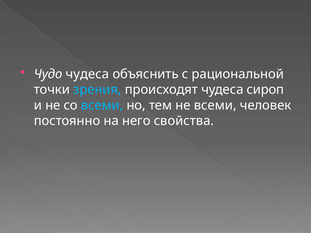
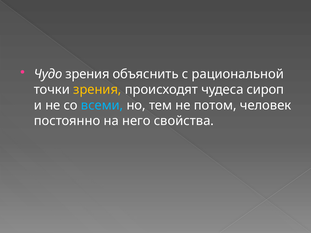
Чудо чудеса: чудеса -> зрения (88, 74)
зрения colour: light blue -> yellow (97, 90)
не всеми: всеми -> потом (215, 105)
